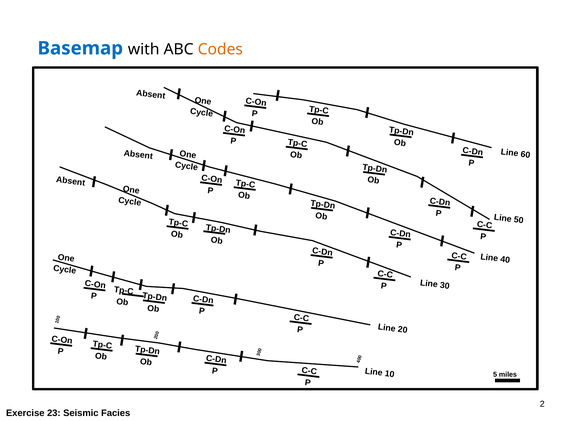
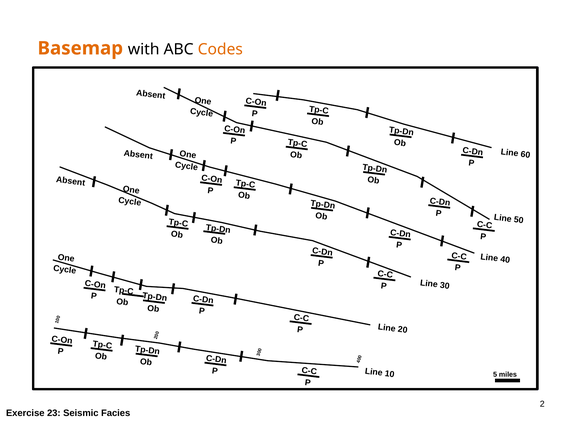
Basemap colour: blue -> orange (80, 48)
